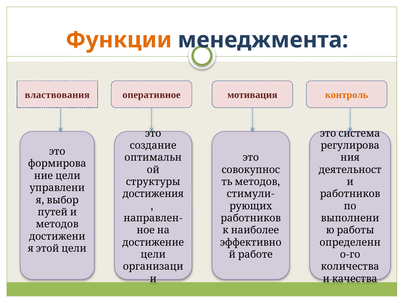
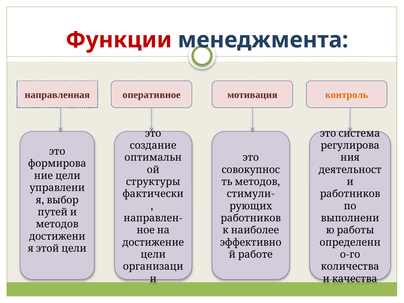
Функции colour: orange -> red (119, 40)
властвования: властвования -> направленная (57, 95)
достижения: достижения -> фактически (153, 194)
